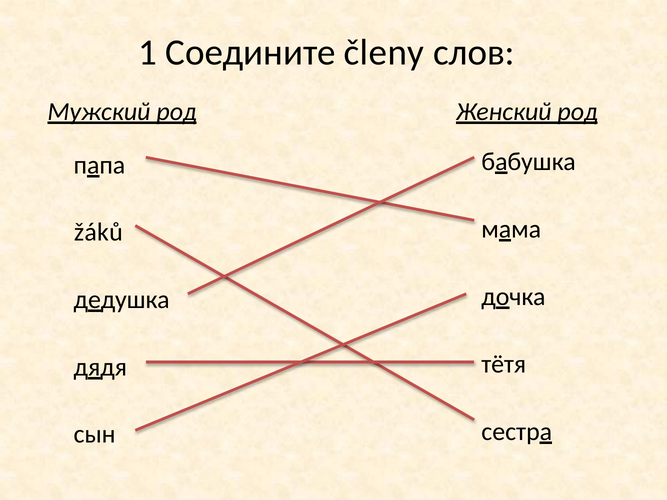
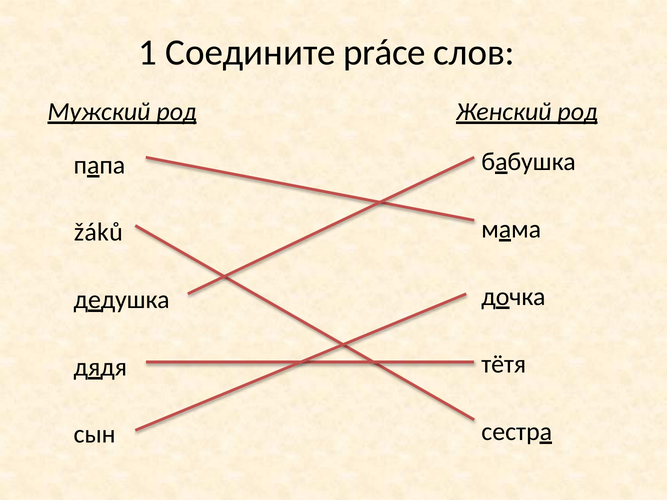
členy: členy -> práce (384, 52)
